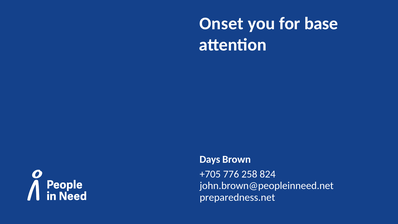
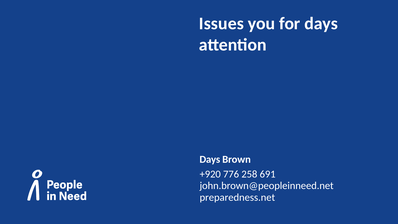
Onset: Onset -> Issues (221, 23)
for base: base -> days (321, 23)
+705: +705 -> +920 (210, 174)
824: 824 -> 691 (268, 174)
